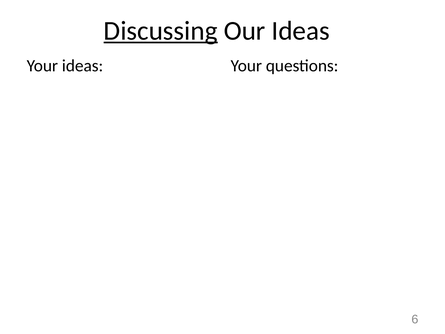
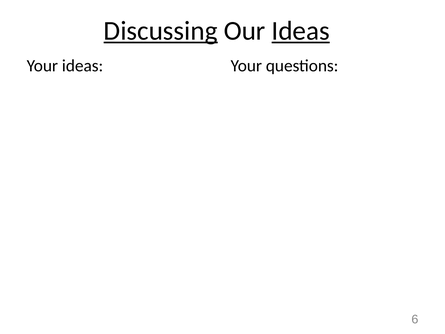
Ideas underline: none -> present (301, 31)
